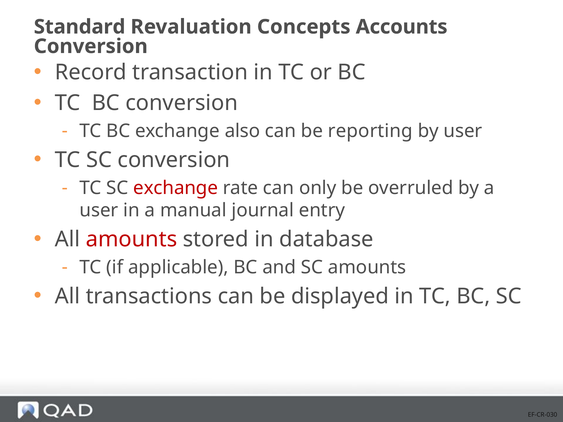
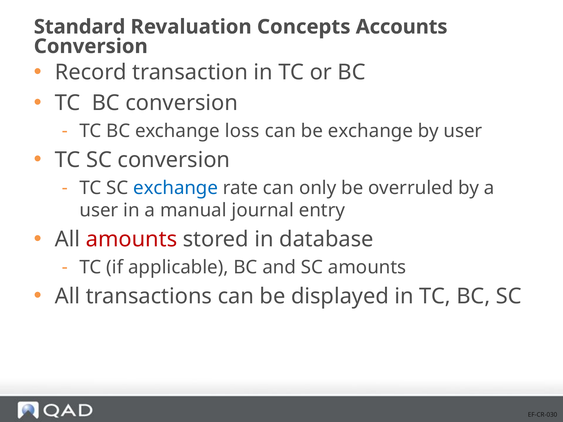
also: also -> loss (242, 131)
be reporting: reporting -> exchange (370, 131)
exchange colour: red -> blue (176, 188)
